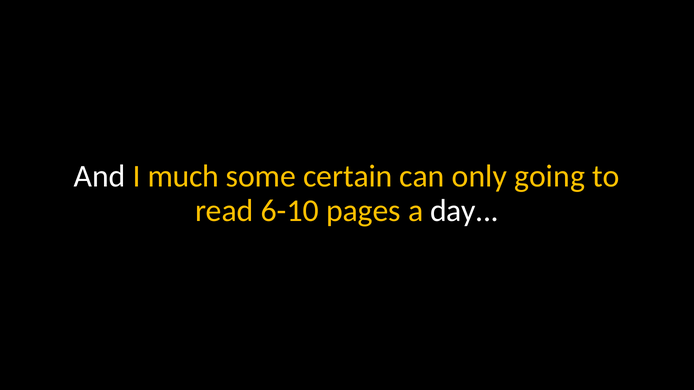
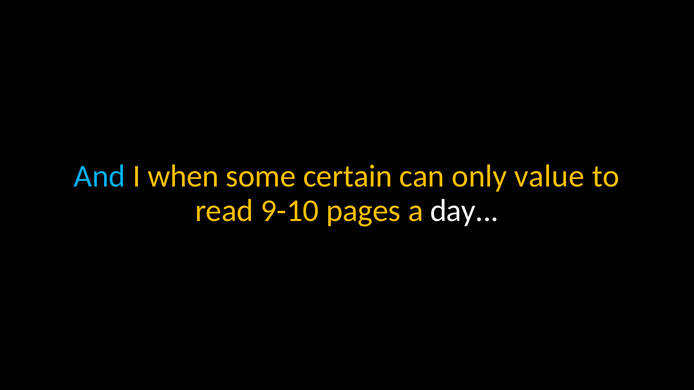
And colour: white -> light blue (100, 177)
much: much -> when (183, 177)
going: going -> value (549, 177)
6-10: 6-10 -> 9-10 (290, 211)
